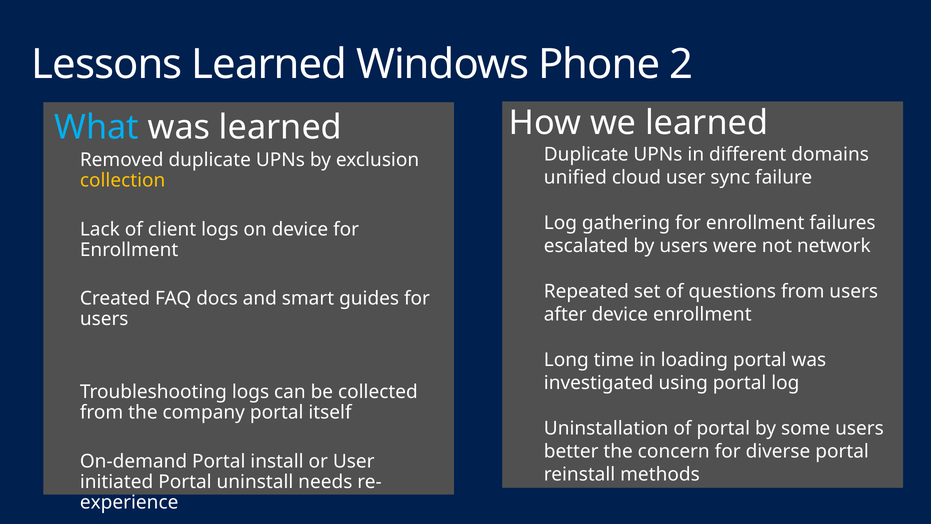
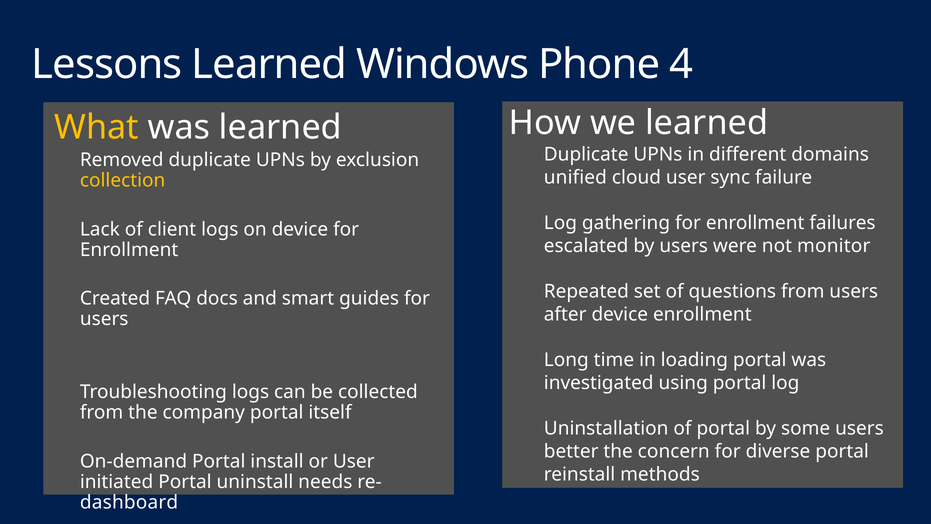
2: 2 -> 4 (681, 64)
What colour: light blue -> yellow (96, 127)
network: network -> monitor (834, 246)
experience: experience -> dashboard (129, 502)
